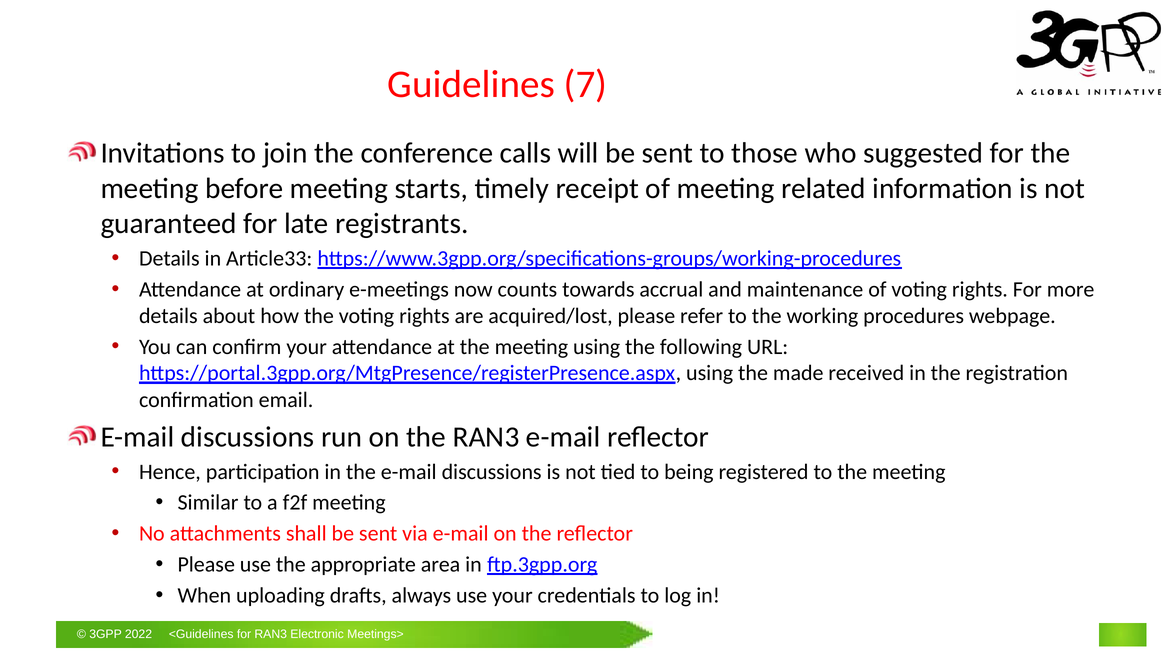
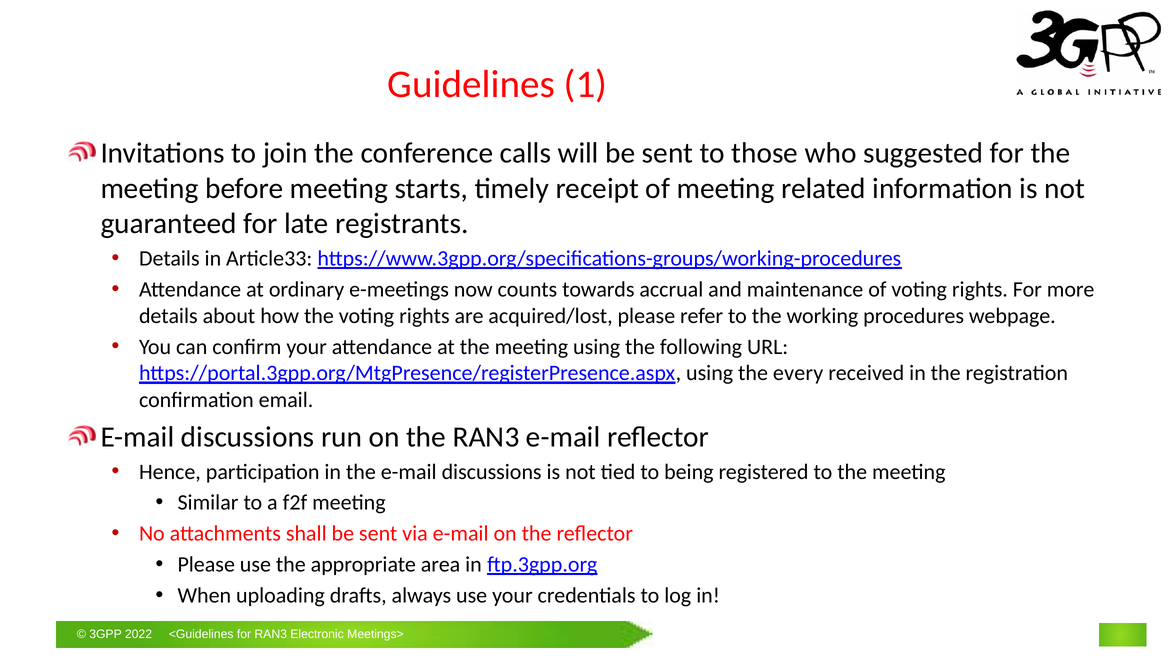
Guidelines 7: 7 -> 1 (586, 84)
made: made -> every (798, 373)
